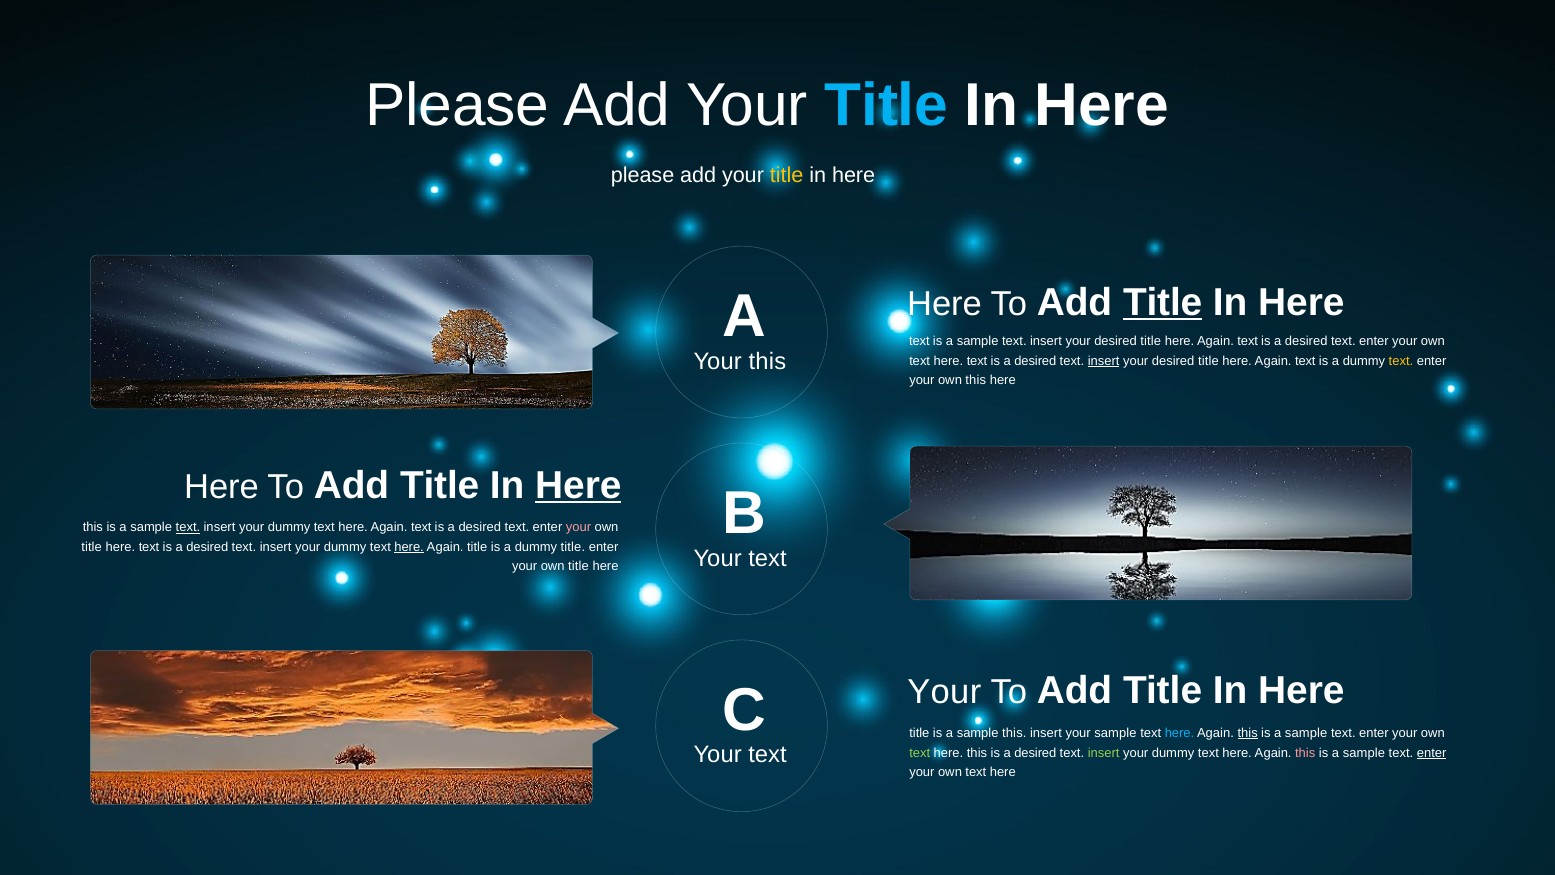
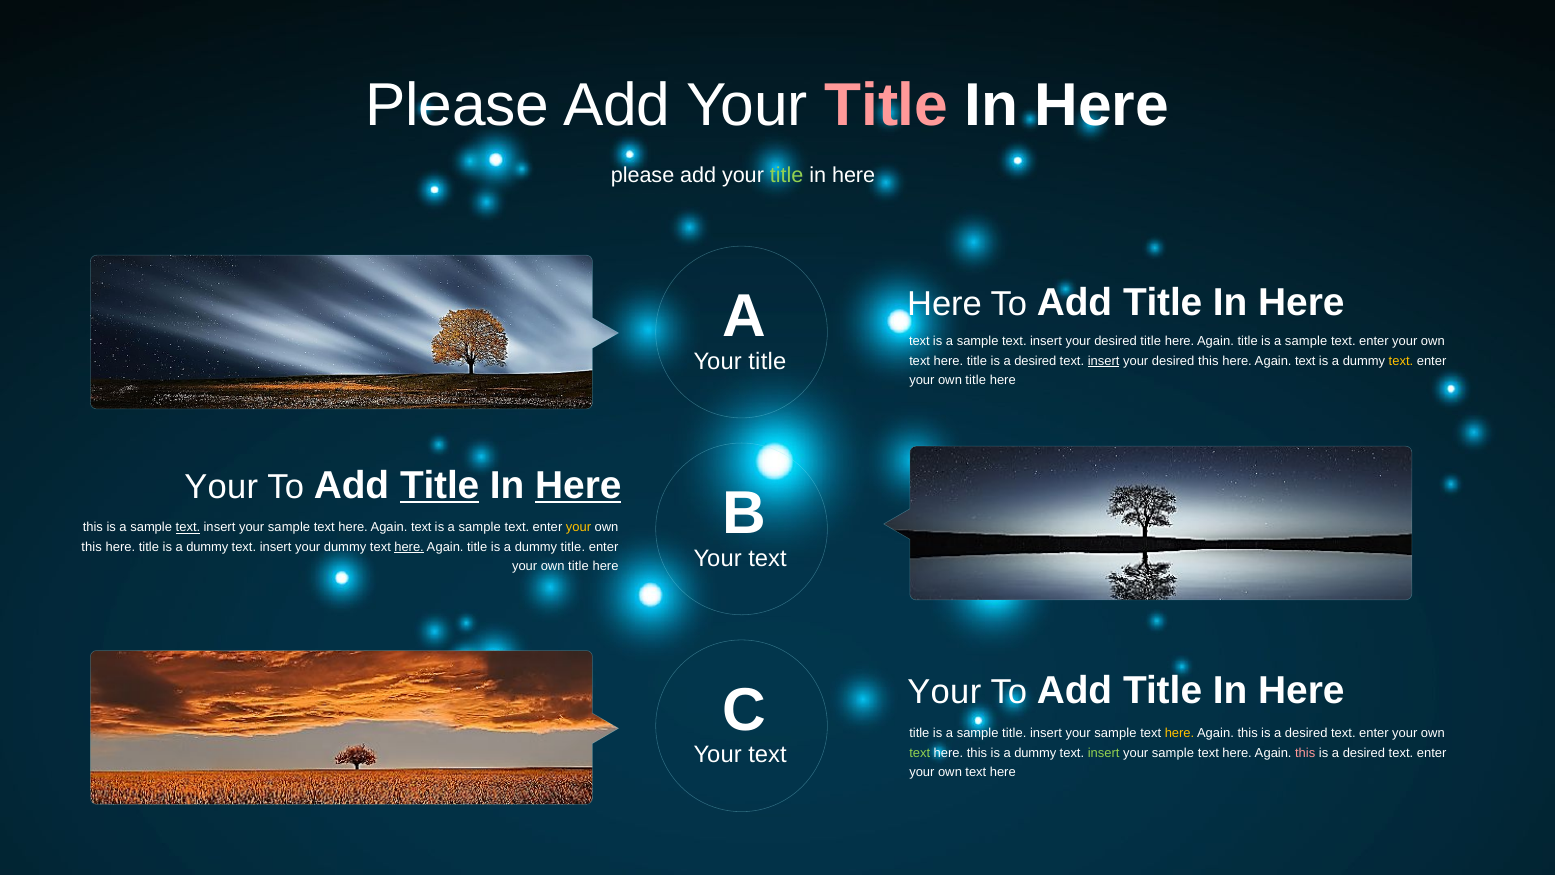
Title colour: light blue -> pink (886, 106)
title colour: yellow -> light green (787, 175)
Title underline: present -> none (1163, 302)
text: text -> title (1248, 341)
desired: desired -> sample (1306, 341)
this: this -> title (767, 361)
text here text: text -> title (977, 361)
title: title -> this (1208, 361)
this: this -> title (976, 380)
Here: Here -> Your (221, 487)
Title underline: none -> present (440, 485)
dummy: dummy -> sample (289, 527)
desired: desired -> sample (480, 527)
your colour: pink -> yellow (578, 527)
title: title -> this (92, 547)
text: text -> title (149, 547)
desired: desired -> dummy (207, 547)
sample this: this -> title (1014, 733)
here colour: light blue -> yellow (1180, 733)
this underline: present -> none (1248, 733)
sample: sample -> desired (1306, 733)
this is a desired: desired -> dummy (1035, 753)
dummy: dummy -> sample (1173, 753)
sample: sample -> desired (1364, 753)
enter underline: present -> none (1432, 753)
